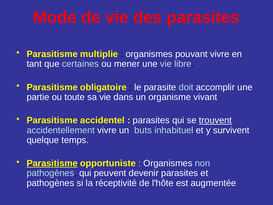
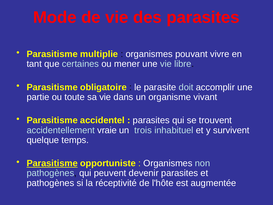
trouvent underline: present -> none (215, 120)
accidentellement vivre: vivre -> vraie (107, 130)
buts: buts -> trois (143, 130)
